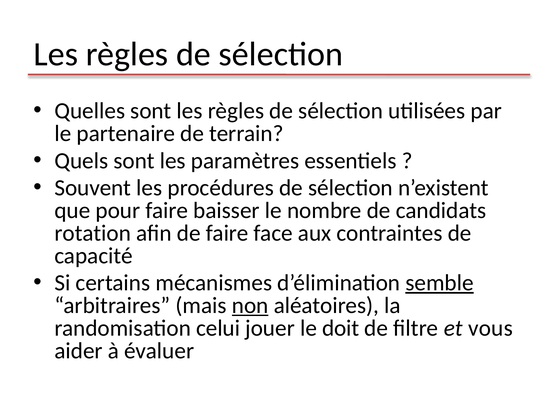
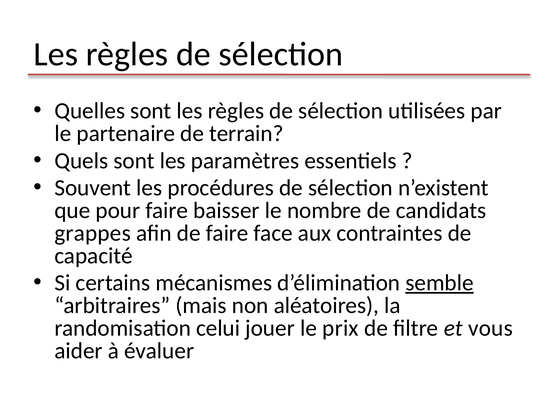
rotation: rotation -> grappes (93, 233)
non underline: present -> none (250, 305)
doit: doit -> prix (341, 328)
